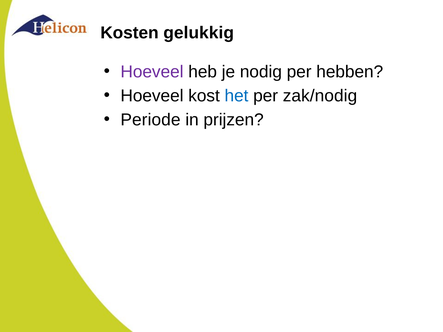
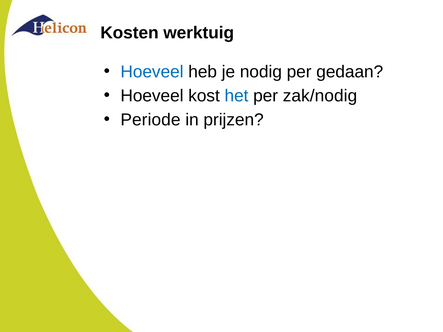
gelukkig: gelukkig -> werktuig (199, 33)
Hoeveel colour: purple -> blue (152, 72)
hebben: hebben -> gedaan (350, 72)
